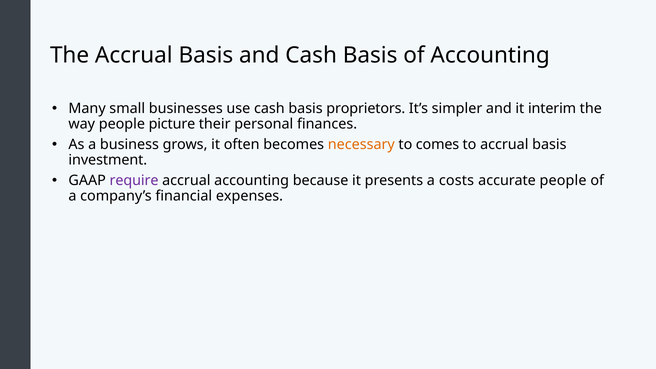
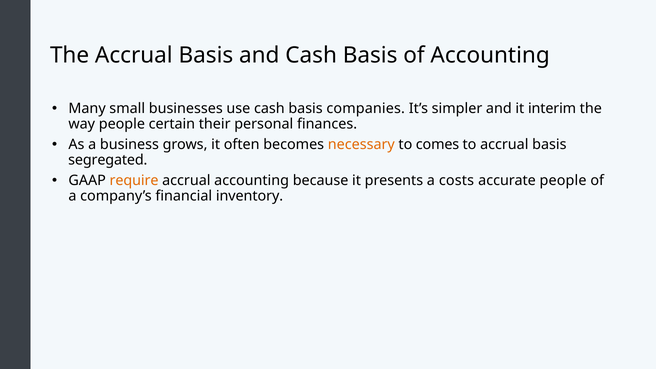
proprietors: proprietors -> companies (366, 108)
picture: picture -> certain (172, 124)
investment: investment -> segregated (108, 160)
require colour: purple -> orange (134, 181)
expenses: expenses -> inventory (250, 196)
